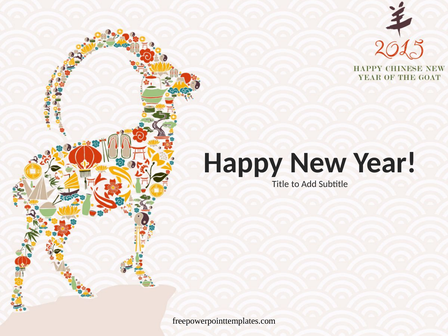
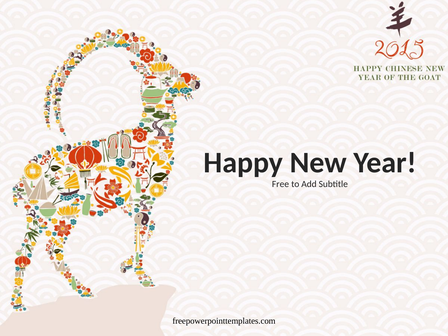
Title: Title -> Free (280, 184)
